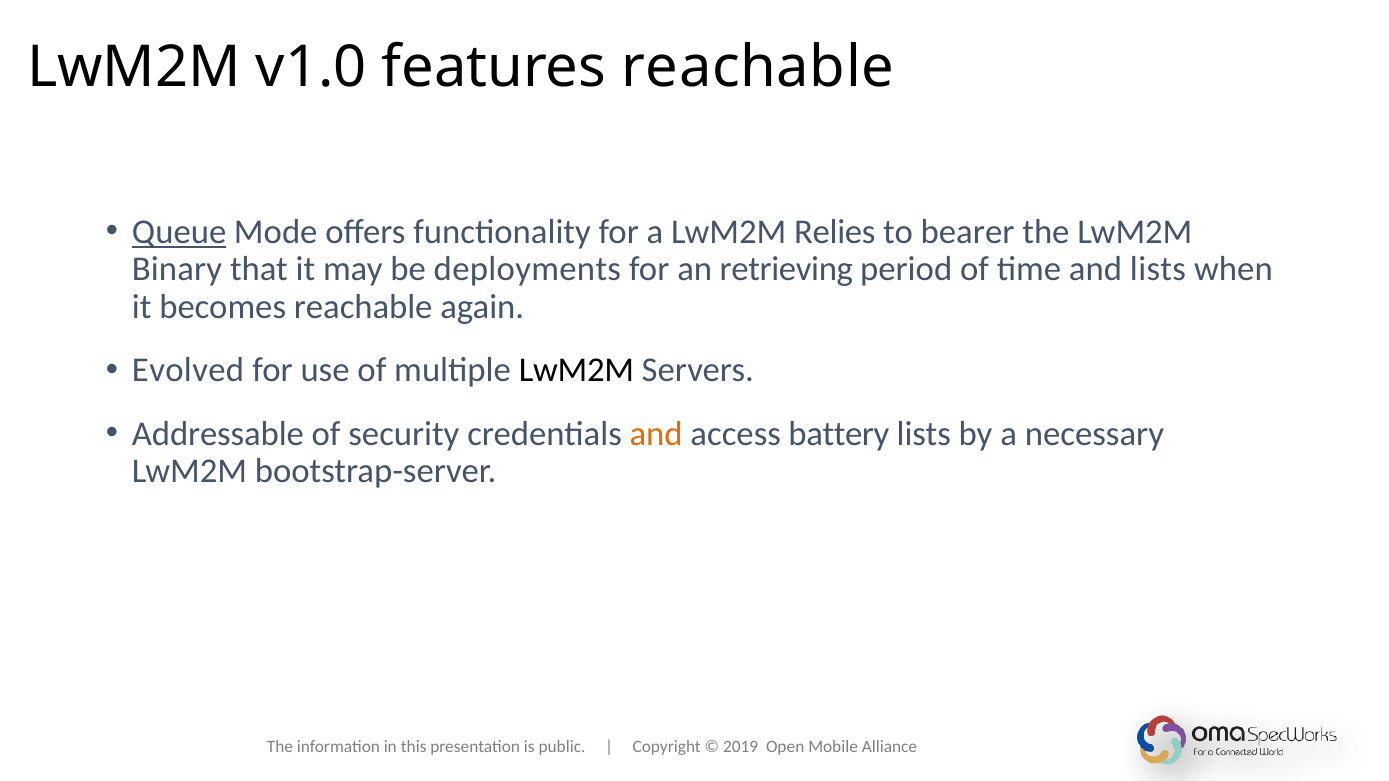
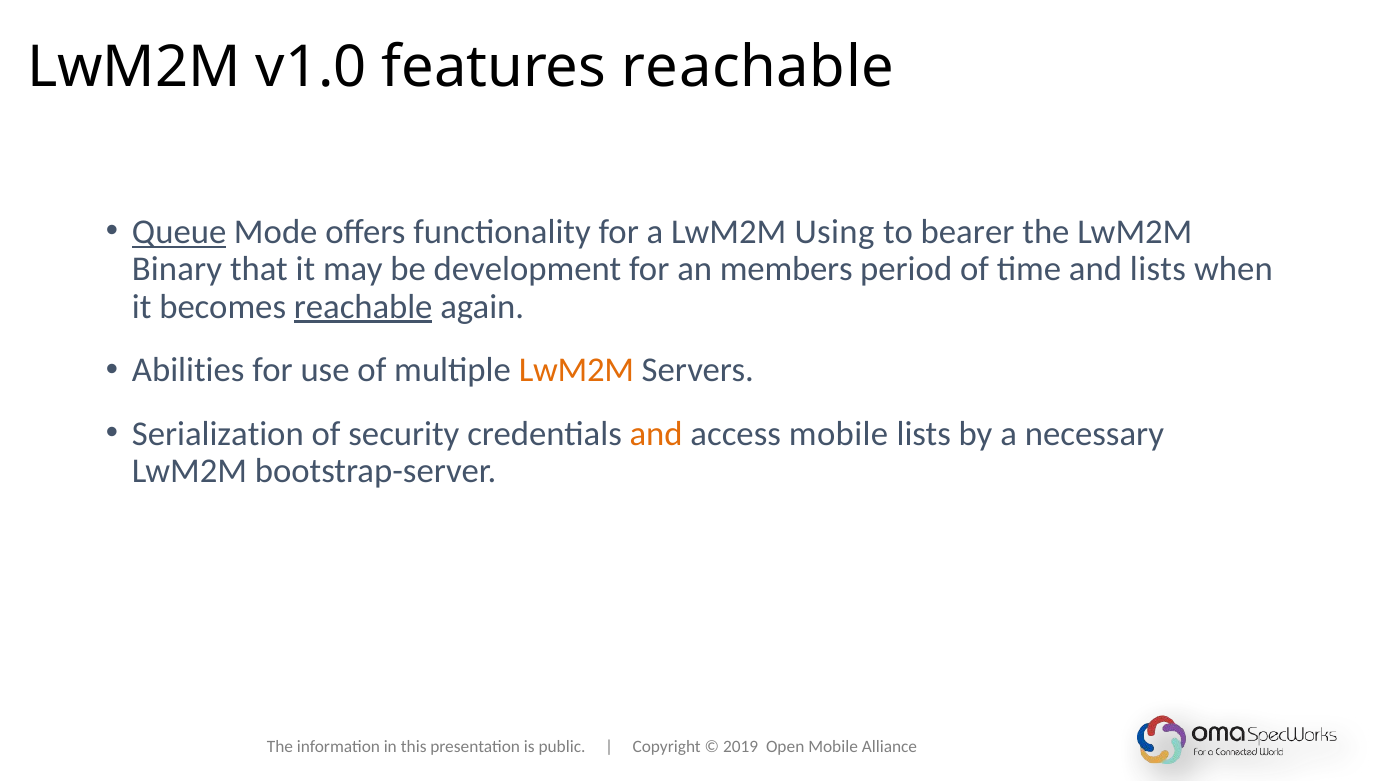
Relies: Relies -> Using (834, 232)
deployments: deployments -> development (528, 269)
retrieving: retrieving -> members (786, 269)
reachable underline: none -> present (363, 307)
Evolved: Evolved -> Abilities (188, 370)
LwM2M colour: black -> orange (576, 370)
Addressable: Addressable -> Serialization (218, 434)
access battery: battery -> mobile (839, 434)
